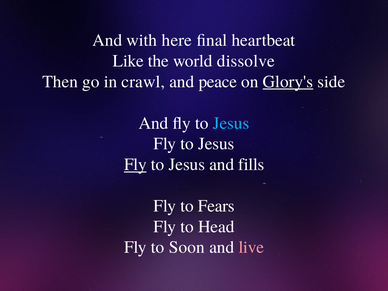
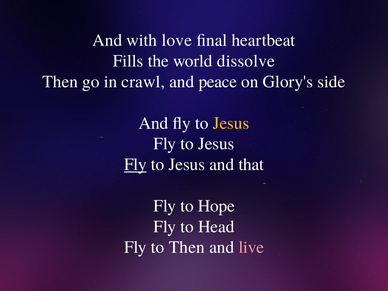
here: here -> love (177, 40)
Like: Like -> Fills (128, 61)
Glory's underline: present -> none (288, 82)
Jesus colour: light blue -> yellow (231, 123)
fills: fills -> that (251, 164)
Fears: Fears -> Hope (216, 206)
to Soon: Soon -> Then (187, 247)
